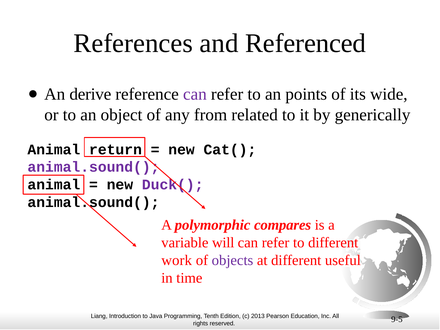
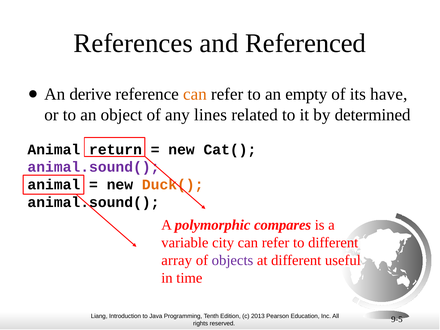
can colour: purple -> orange (195, 94)
points: points -> empty (306, 94)
wide: wide -> have (389, 94)
from: from -> lines (210, 115)
generically: generically -> determined (373, 115)
Duck( colour: purple -> orange (173, 185)
will: will -> city (223, 243)
work: work -> array (177, 260)
